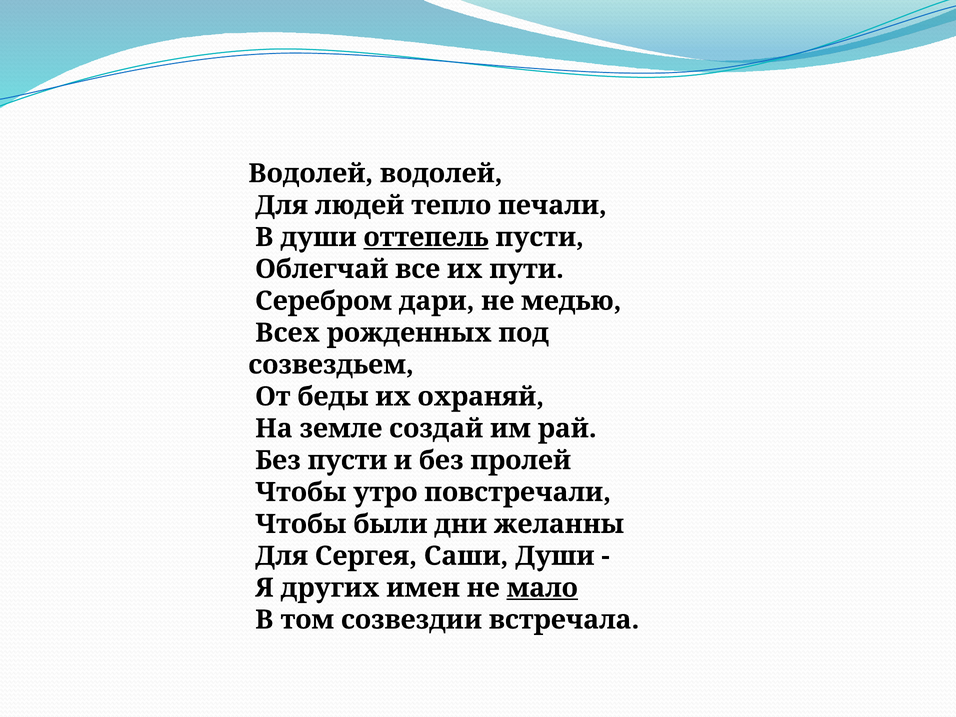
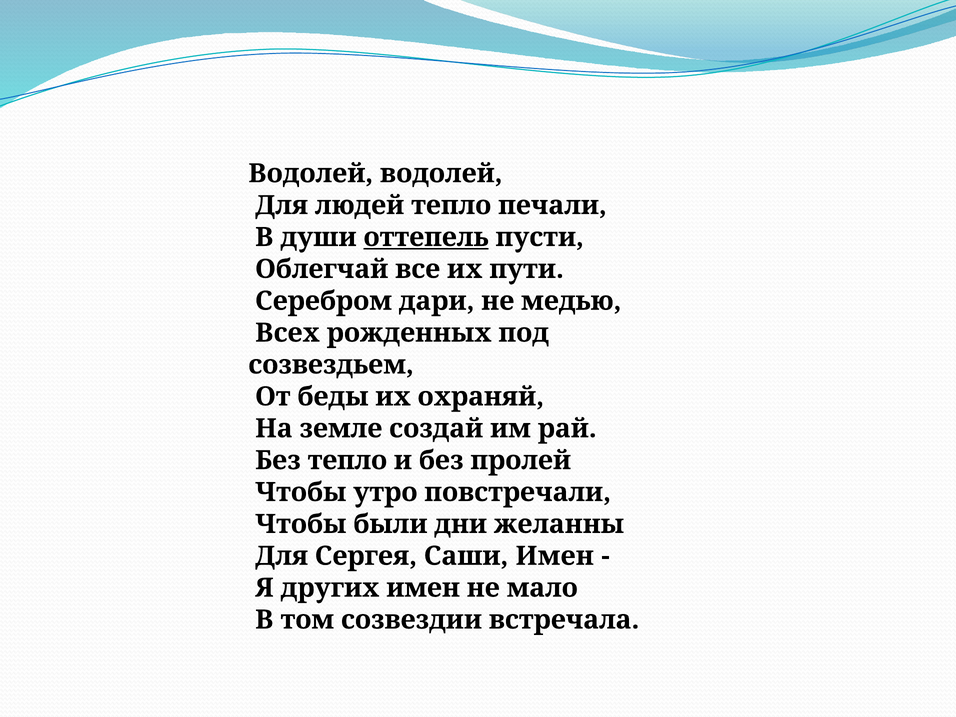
Без пусти: пусти -> тепло (347, 460)
Саши Души: Души -> Имен (555, 556)
мало underline: present -> none (542, 588)
